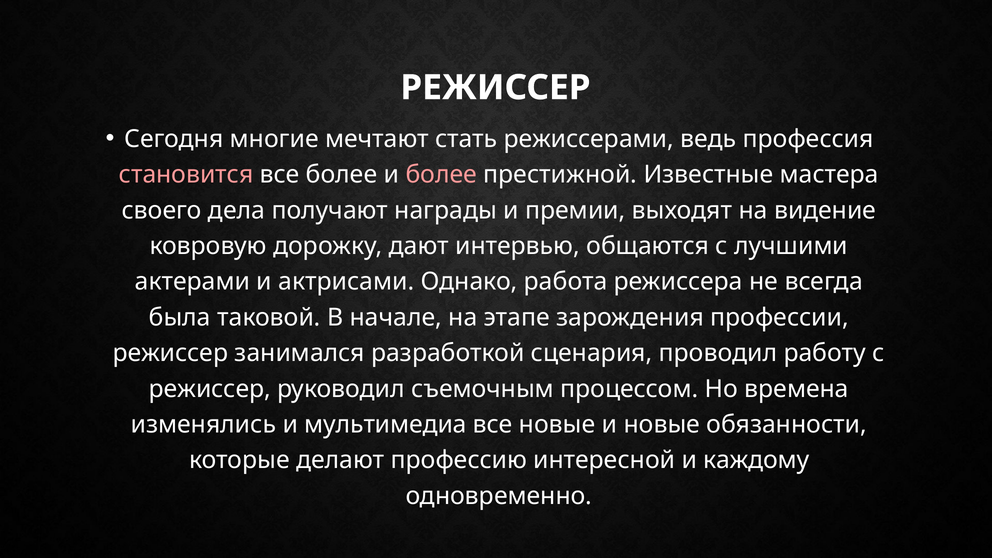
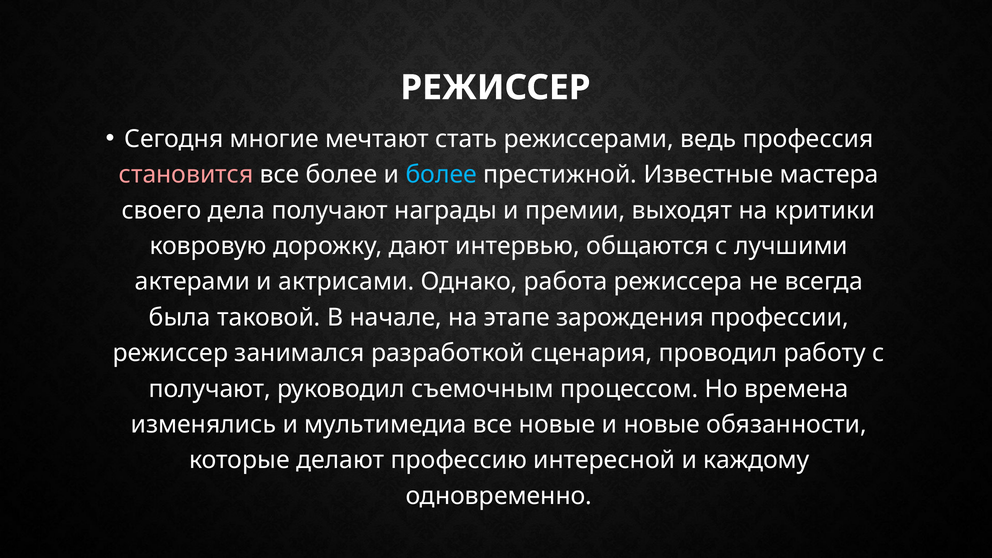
более colour: pink -> light blue (441, 175)
видение: видение -> критики (825, 210)
режиссер: режиссер -> получают (210, 389)
